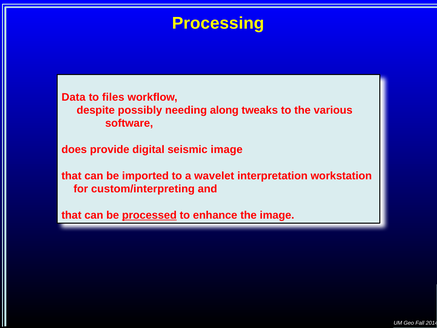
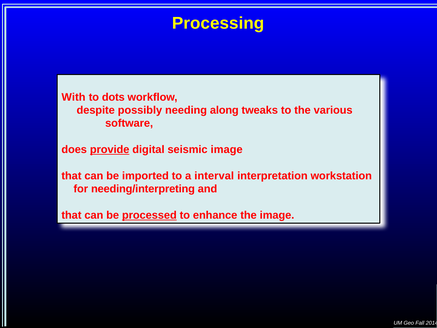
Data: Data -> With (74, 97)
files: files -> dots (113, 97)
provide underline: none -> present (110, 149)
wavelet: wavelet -> interval (214, 176)
custom/interpreting: custom/interpreting -> needing/interpreting (143, 189)
